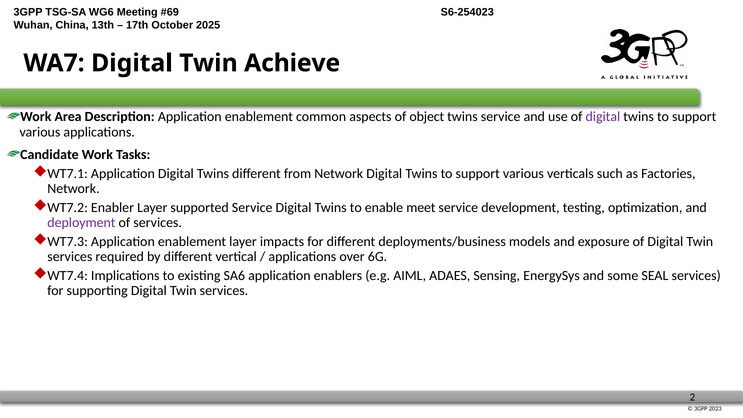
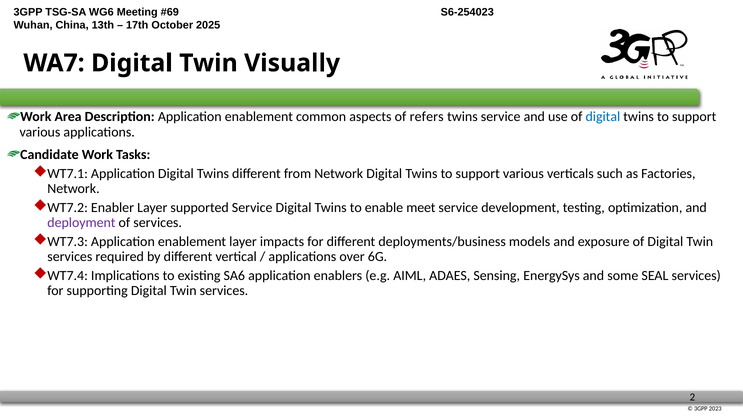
Achieve: Achieve -> Visually (292, 63)
object: object -> refers (427, 117)
digital colour: purple -> blue (603, 117)
